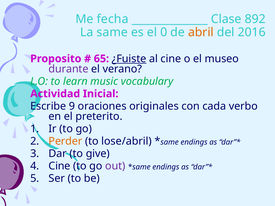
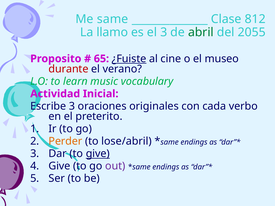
Me fecha: fecha -> same (113, 19)
892: 892 -> 812 (255, 19)
La same: same -> llamo (112, 32)
el 0: 0 -> 3 (164, 32)
abril colour: orange -> green (201, 32)
2016: 2016 -> 2055 (252, 32)
durante colour: purple -> red (69, 69)
Escribe 9: 9 -> 3 (72, 106)
give underline: none -> present (98, 154)
Cine: Cine -> Give (59, 166)
